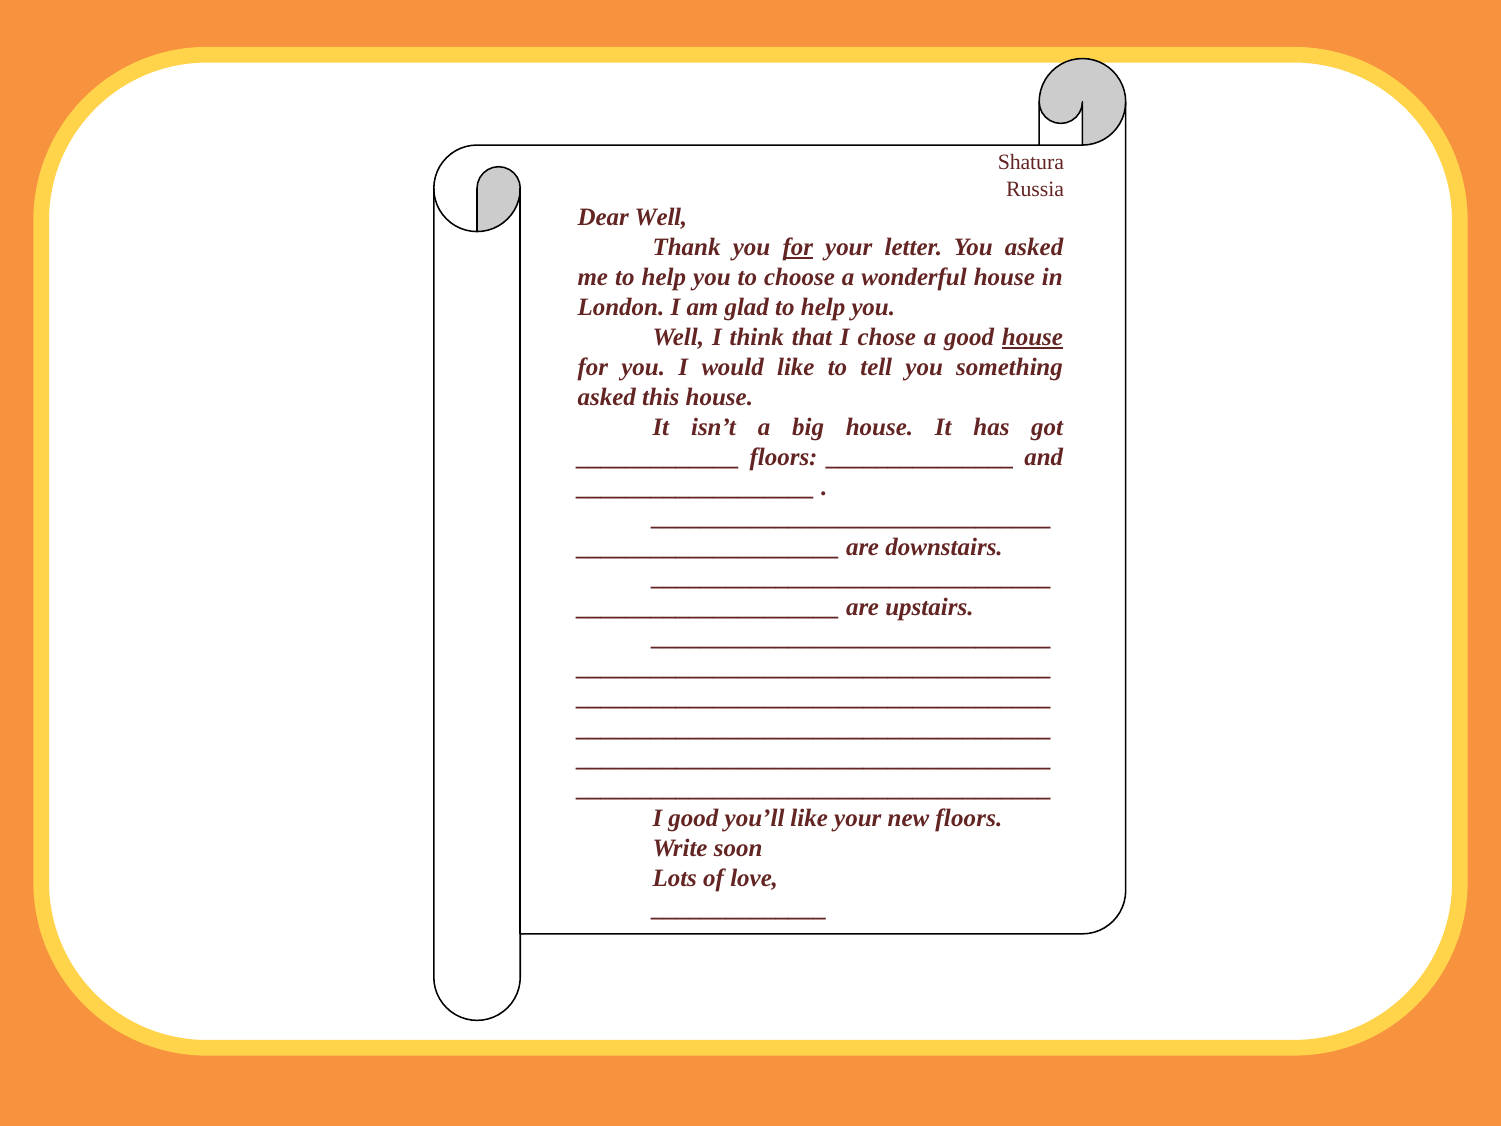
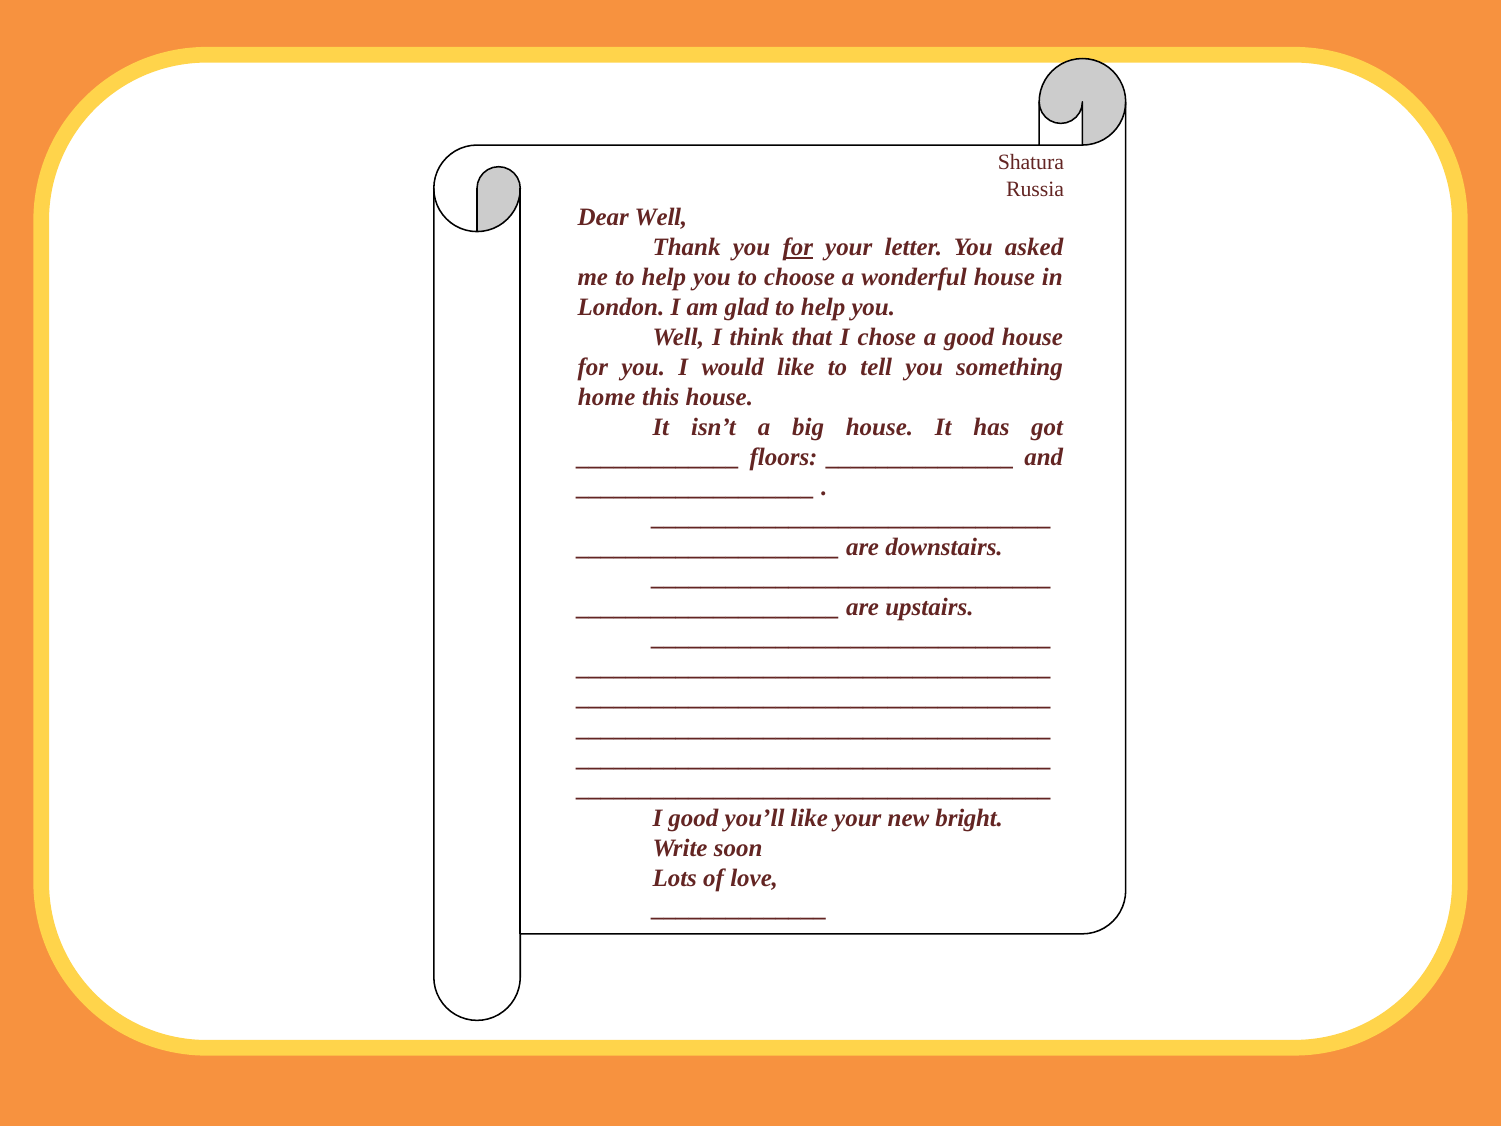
house underline: present -> none (1033, 337)
asked: asked -> home (607, 397)
new floors: floors -> bright (969, 818)
